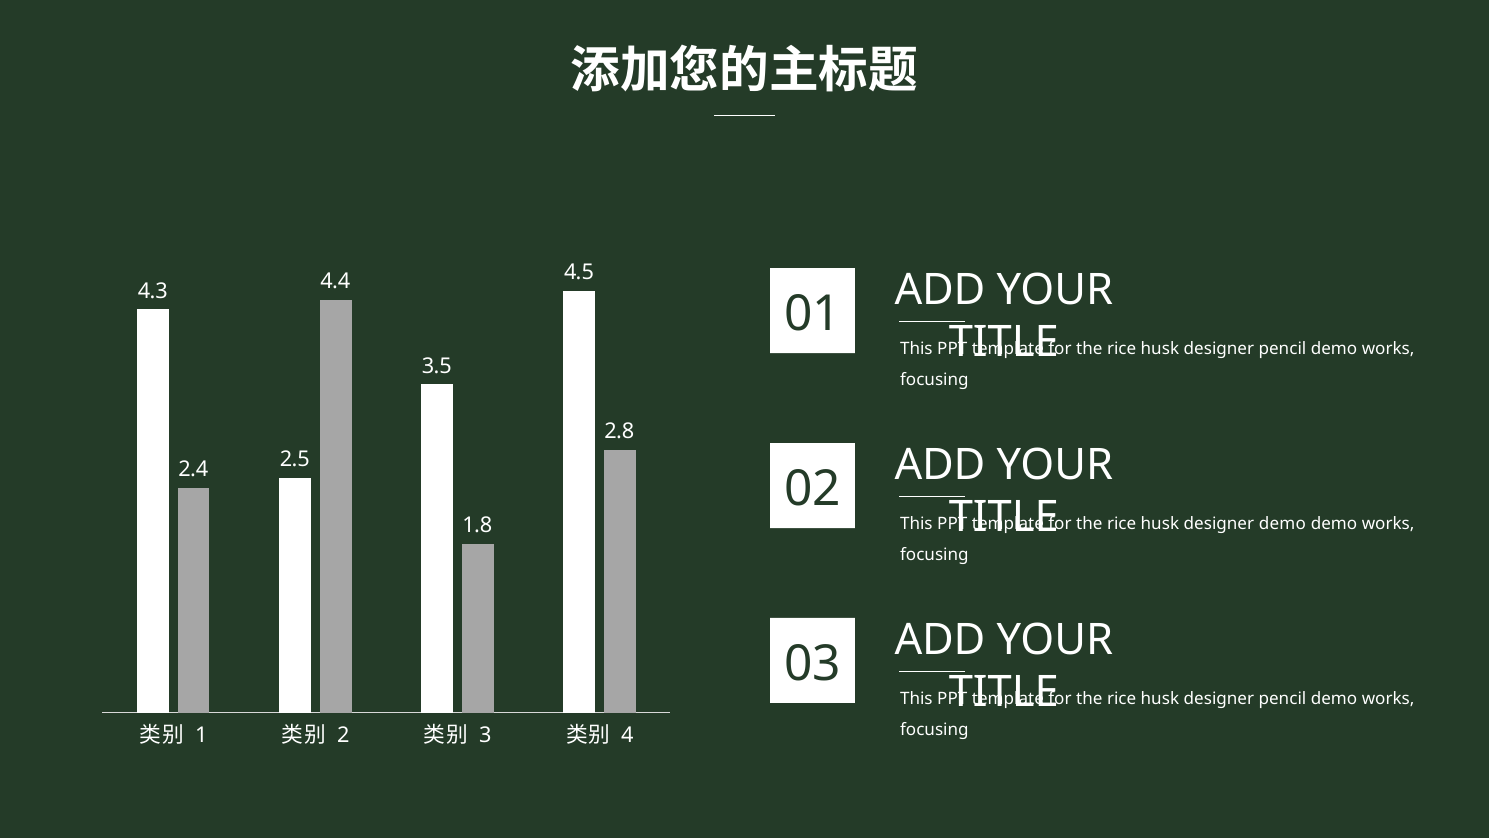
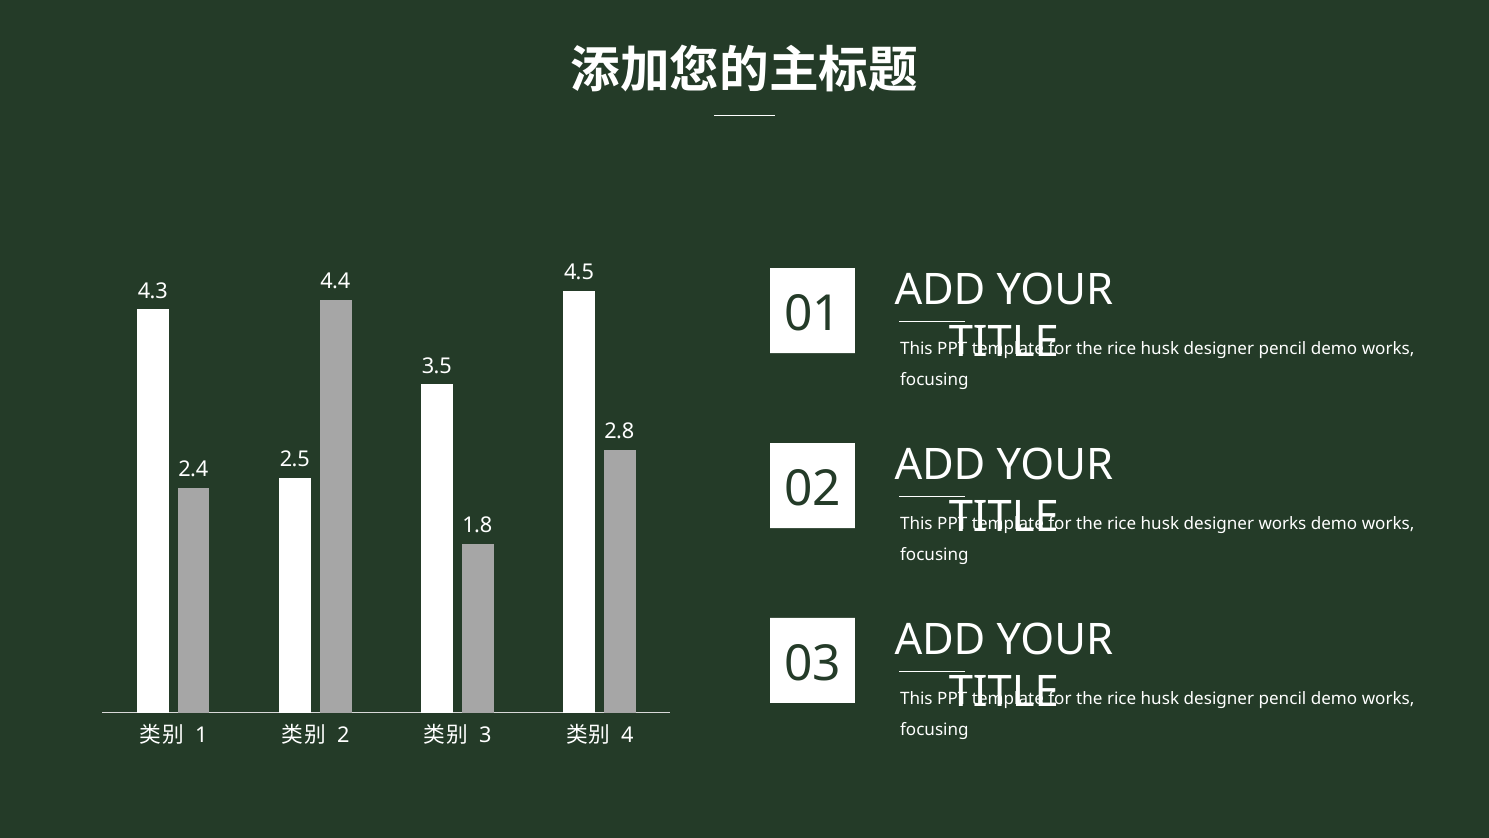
designer demo: demo -> works (1283, 524)
